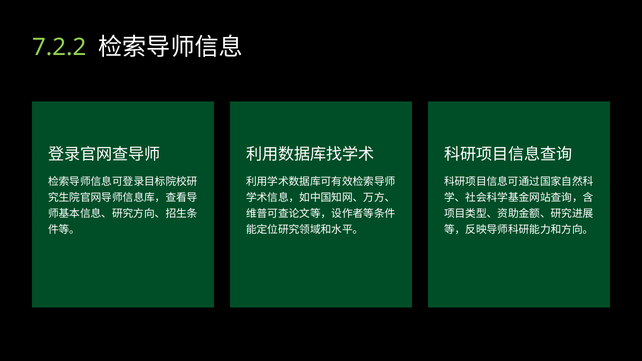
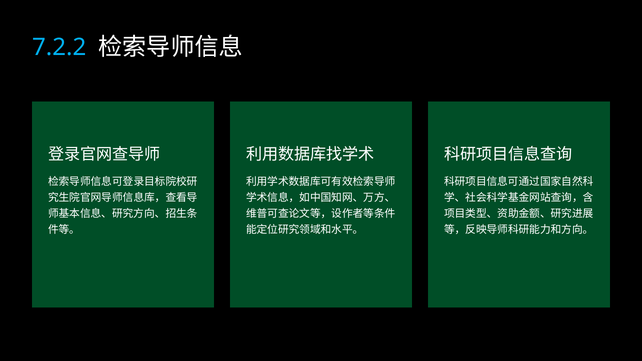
7.2.2 colour: light green -> light blue (59, 47)
